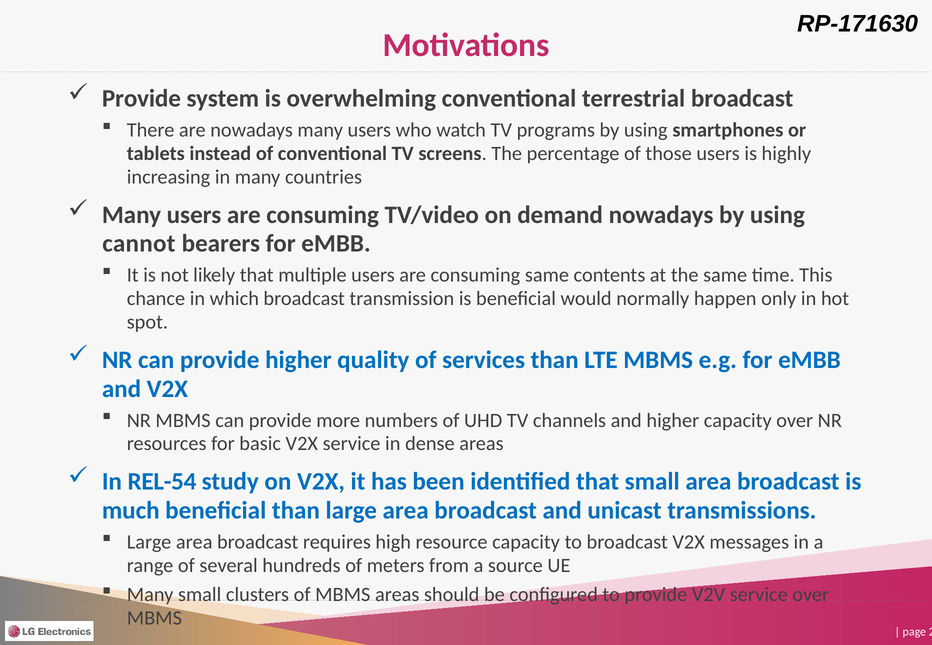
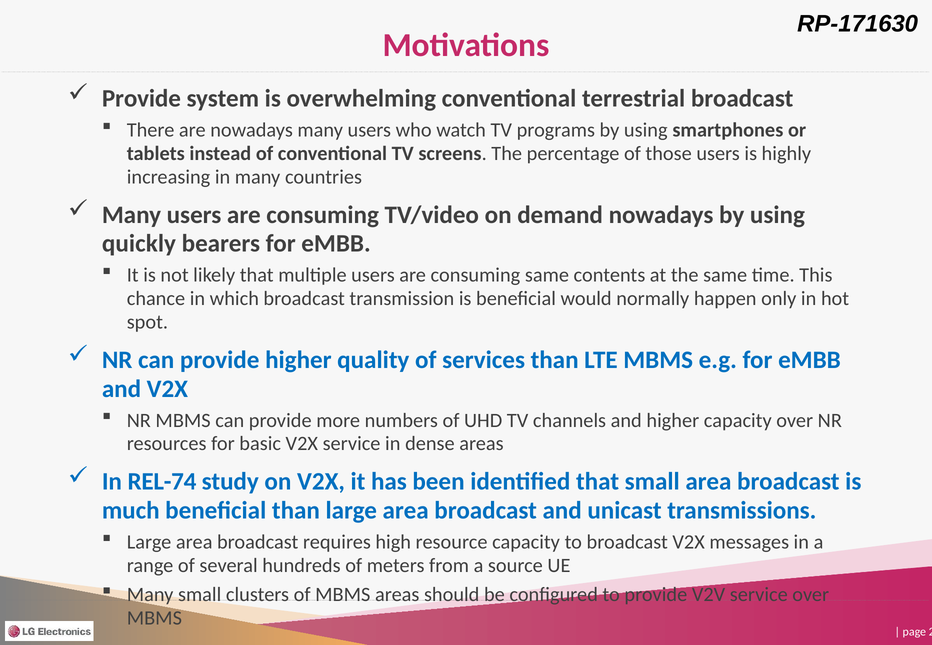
cannot: cannot -> quickly (139, 244)
REL-54: REL-54 -> REL-74 (162, 482)
